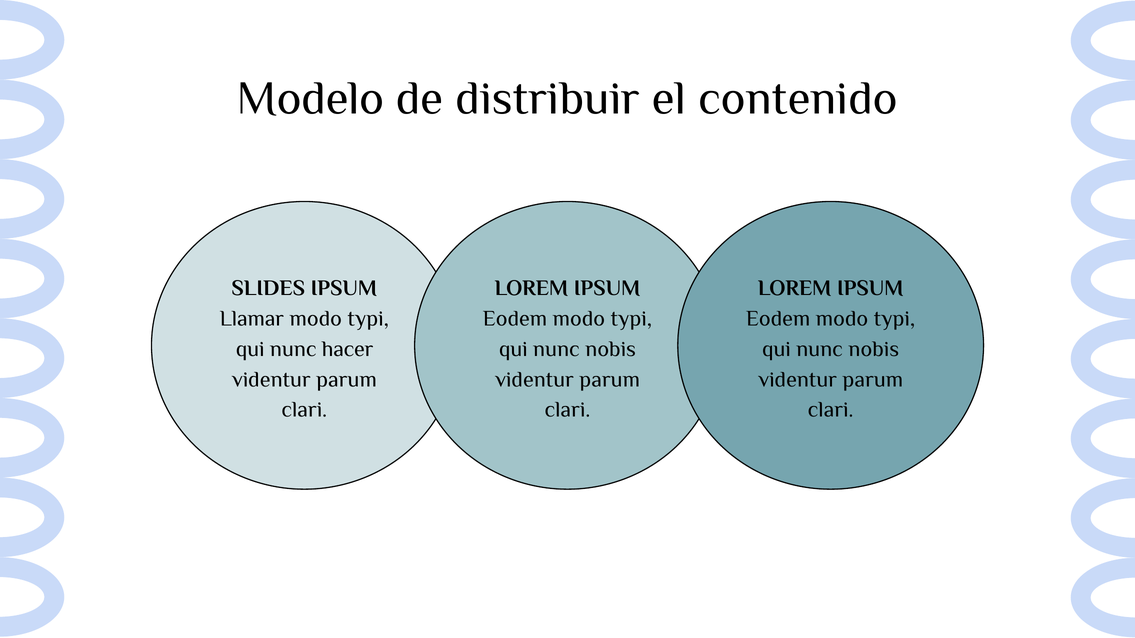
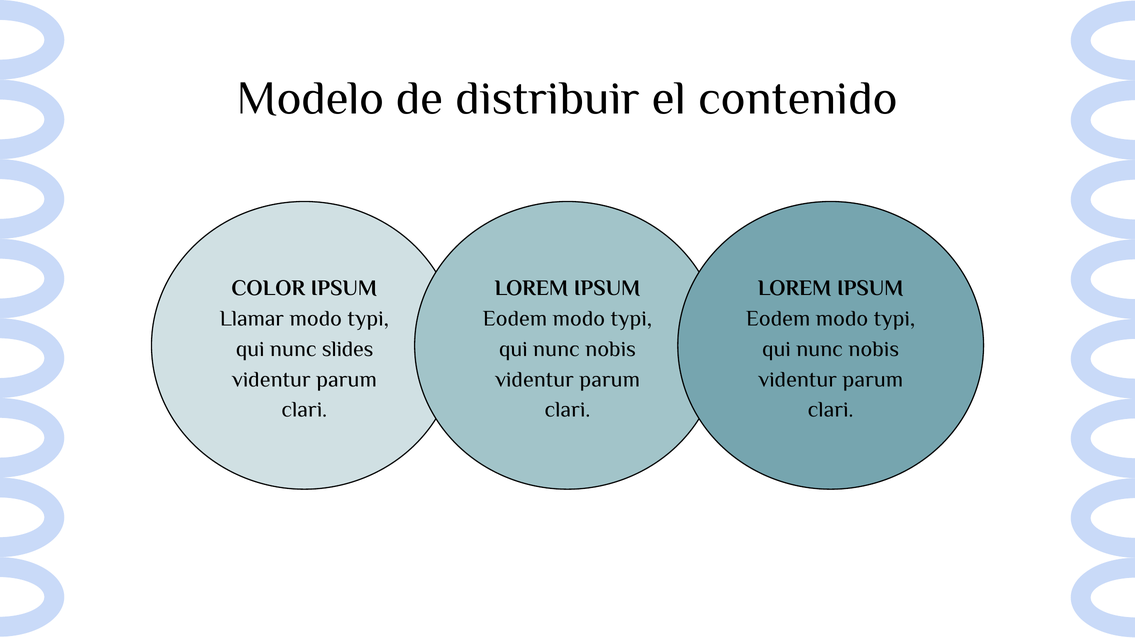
SLIDES: SLIDES -> COLOR (268, 288)
hacer: hacer -> slides (348, 349)
